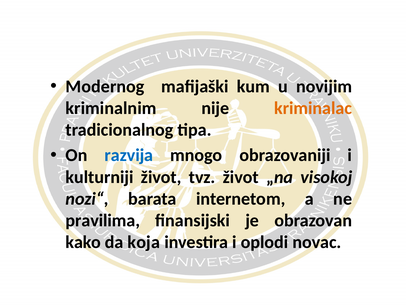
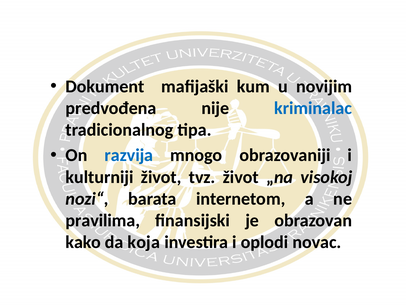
Modernog: Modernog -> Dokument (105, 86)
kriminalnim: kriminalnim -> predvođena (111, 108)
kriminalac colour: orange -> blue (313, 108)
